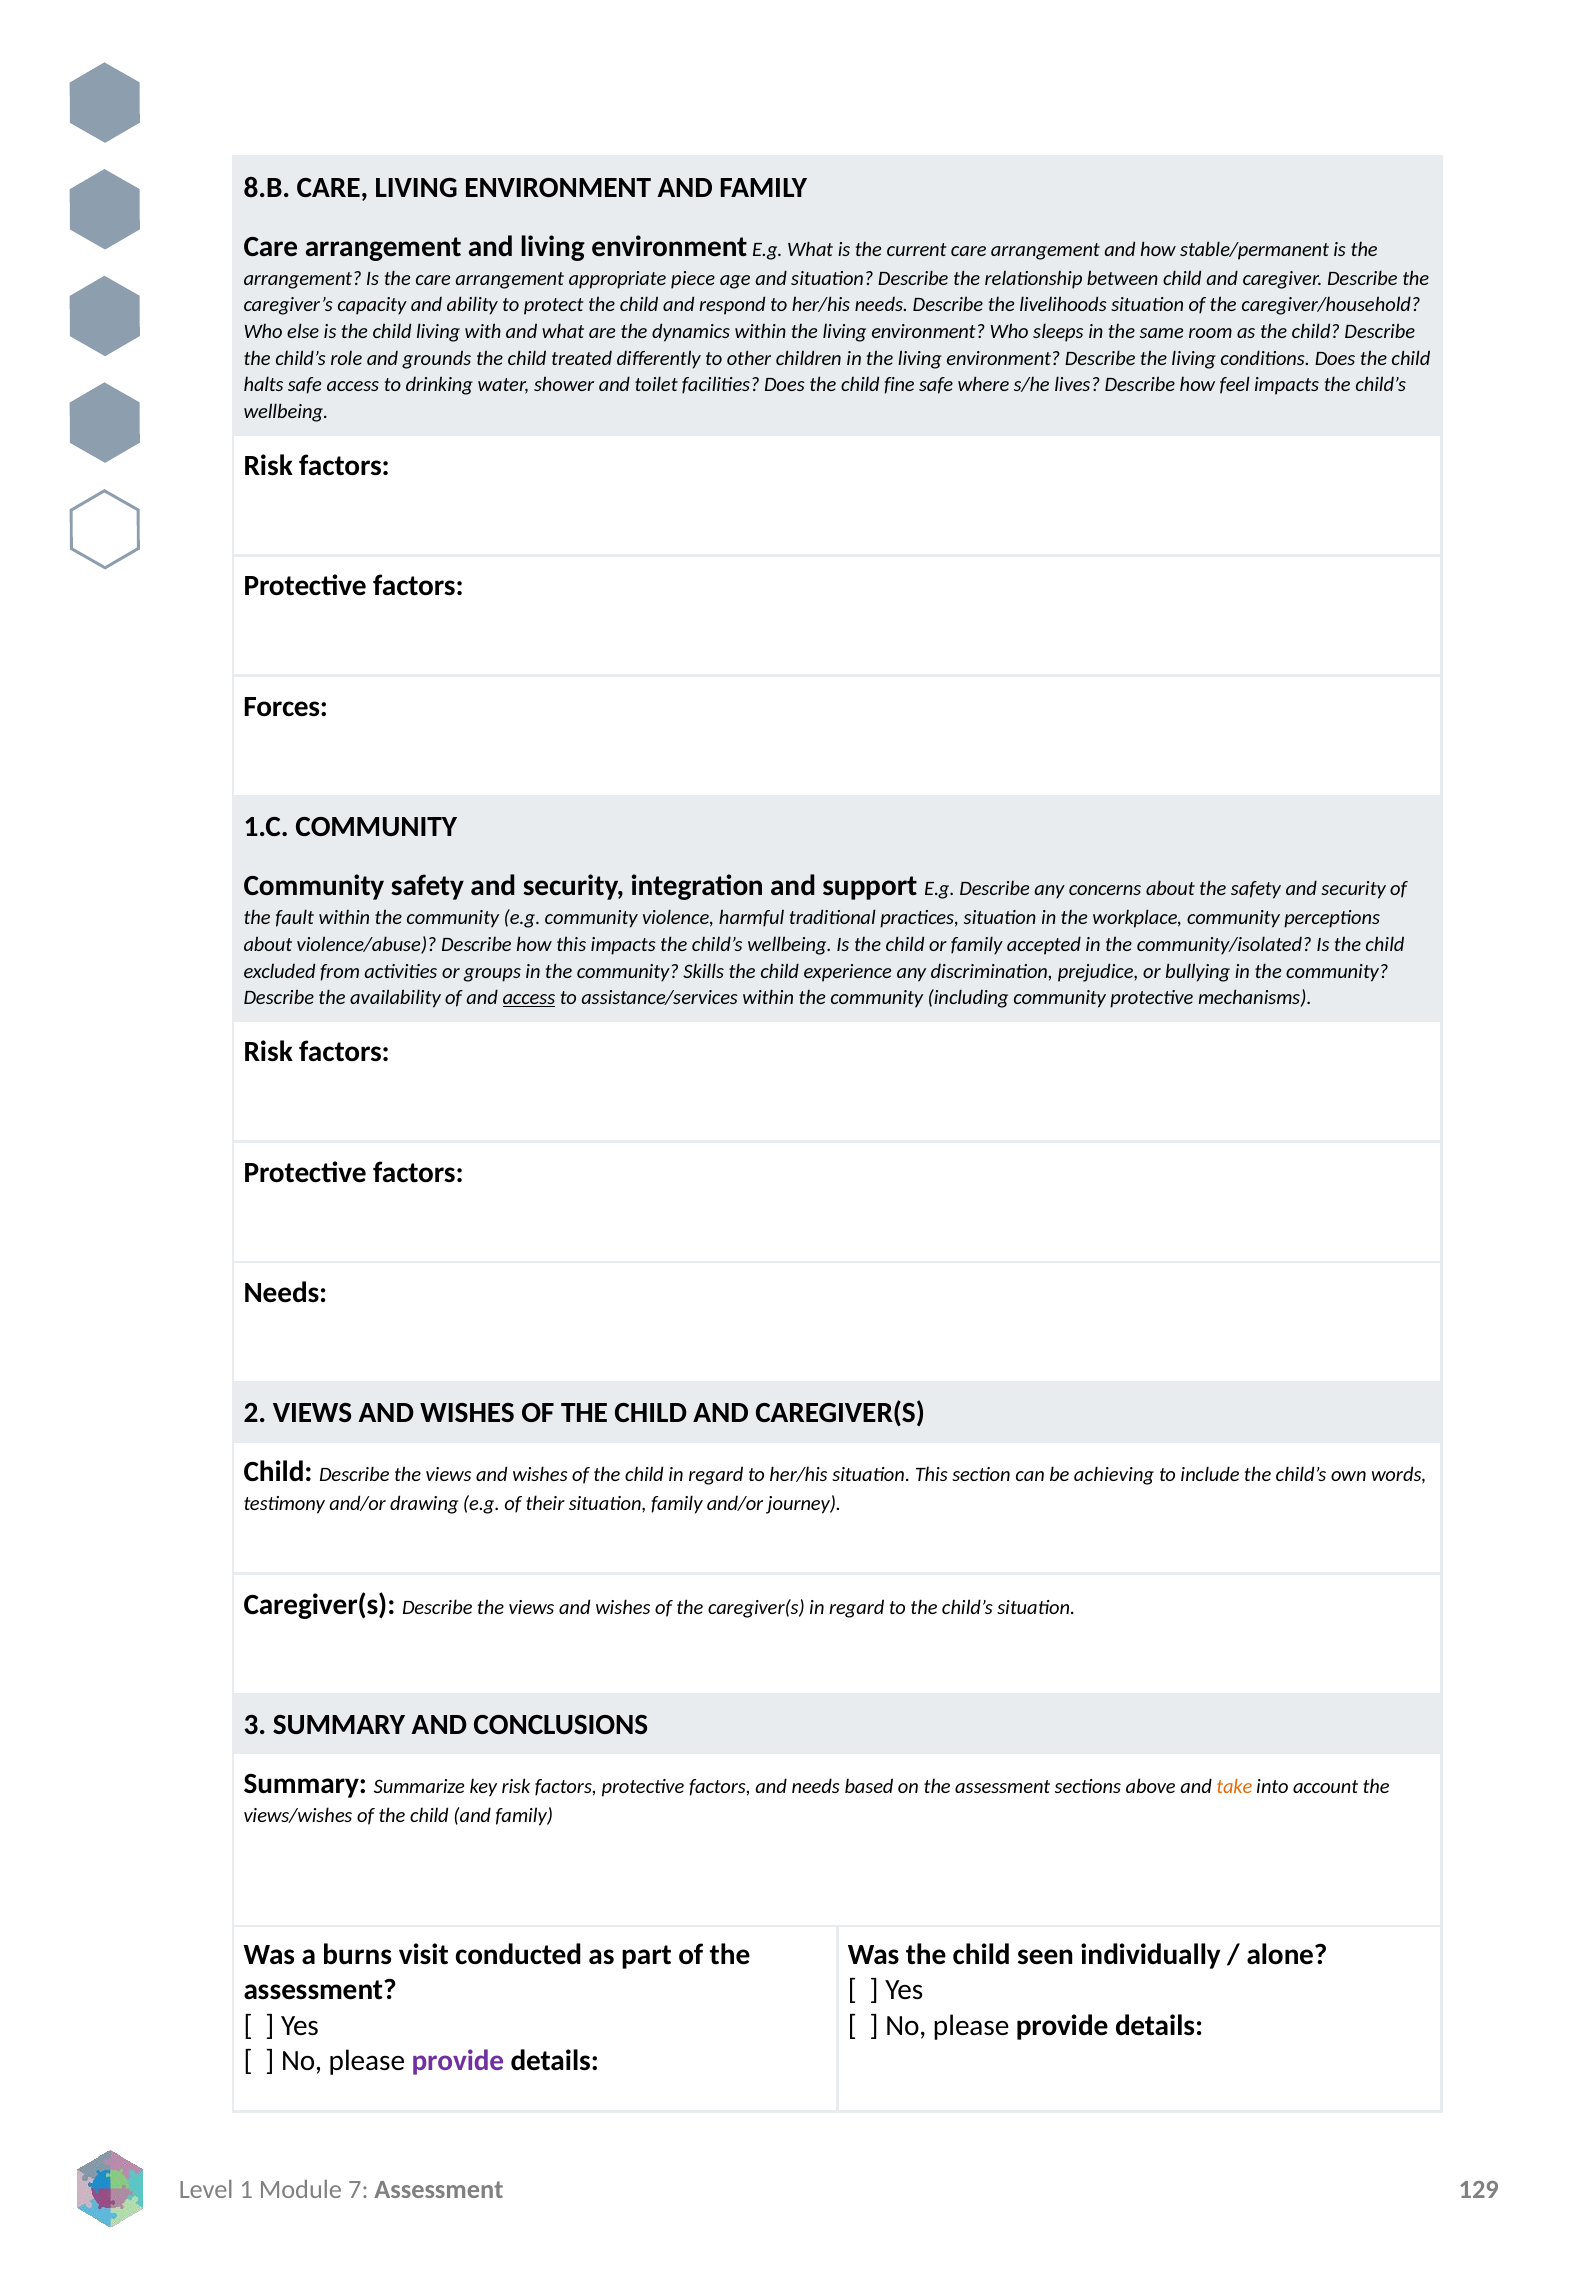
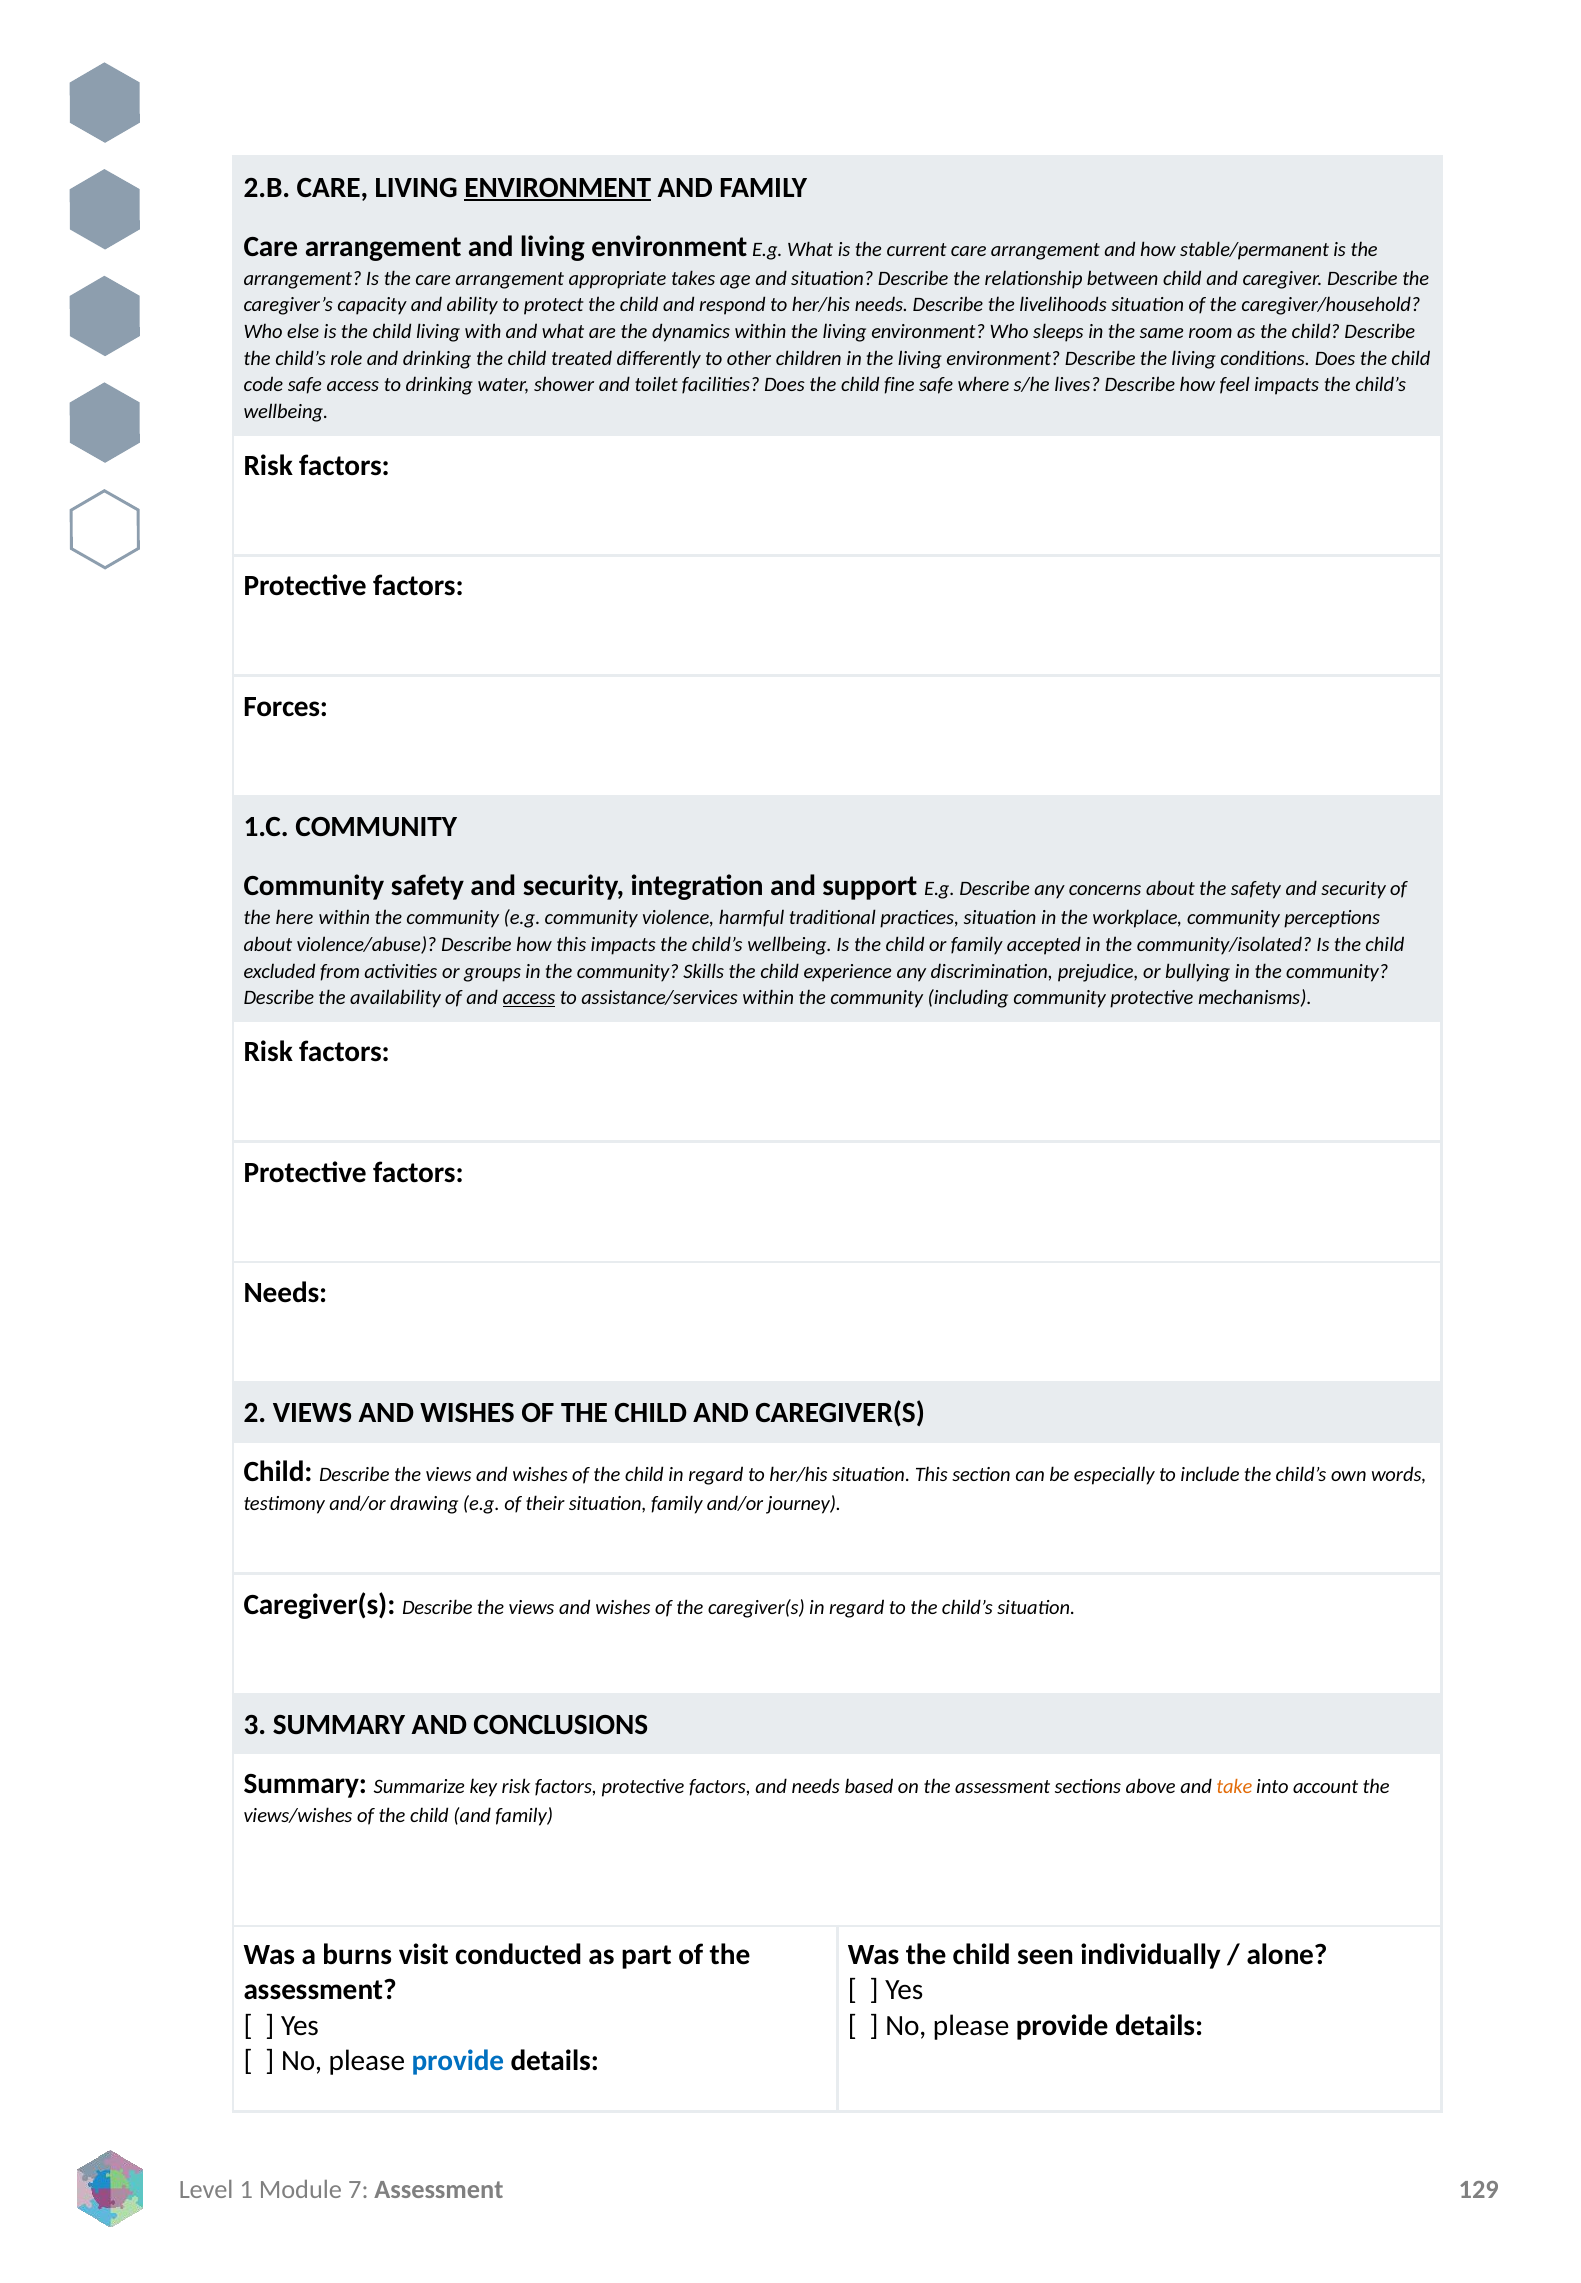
8.B: 8.B -> 2.B (267, 188)
ENVIRONMENT underline: none -> present (558, 188)
piece: piece -> takes (693, 278)
and grounds: grounds -> drinking (437, 359)
halts: halts -> code (263, 385)
fault: fault -> here (295, 918)
achieving: achieving -> especially (1114, 1476)
provide colour: purple -> blue (458, 2062)
